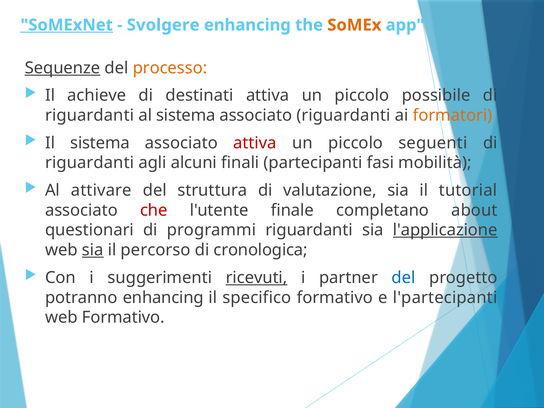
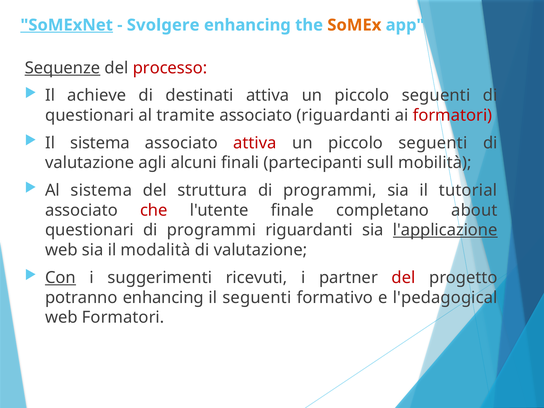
processo colour: orange -> red (170, 68)
possibile: possibile -> seguenti (436, 95)
riguardanti: riguardanti -> questionari (90, 115)
al sistema: sistema -> tramite (186, 115)
formatori colour: orange -> red (453, 115)
riguardanti: riguardanti -> valutazione (90, 163)
fasi: fasi -> sull (380, 163)
Al attivare: attivare -> sistema (101, 190)
valutazione: valutazione -> programmi (330, 190)
sia underline: present -> none (93, 250)
percorso: percorso -> modalità (156, 250)
cronologica: cronologica -> valutazione (260, 250)
Con underline: none -> present (60, 278)
ricevuti underline: present -> none (257, 278)
del colour: blue -> red (404, 278)
il specifico: specifico -> seguenti (257, 298)
l'partecipanti: l'partecipanti -> l'pedagogical (445, 298)
web Formativo: Formativo -> Formatori (123, 317)
